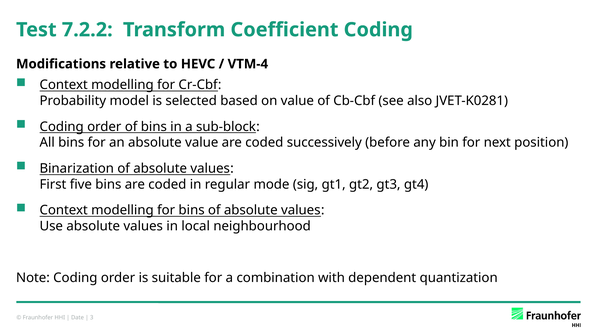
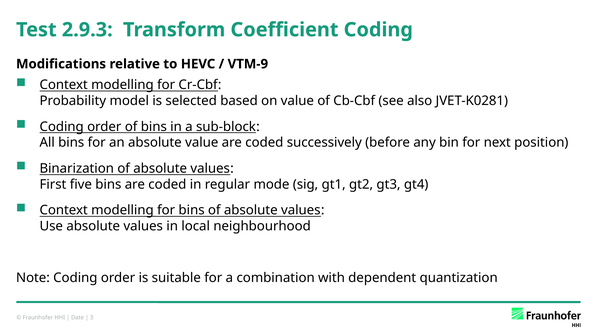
7.2.2: 7.2.2 -> 2.9.3 (87, 30)
VTM-4: VTM-4 -> VTM-9 (248, 64)
